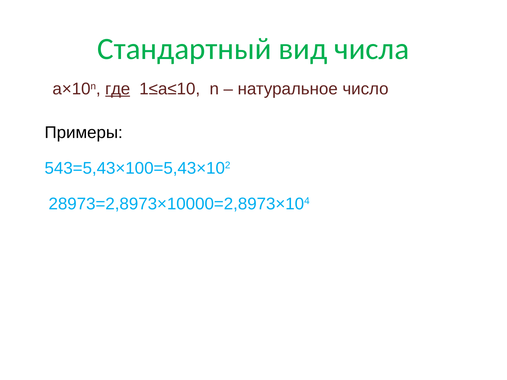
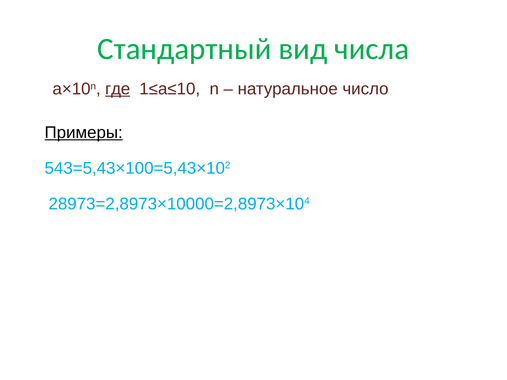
Примеры underline: none -> present (84, 133)
